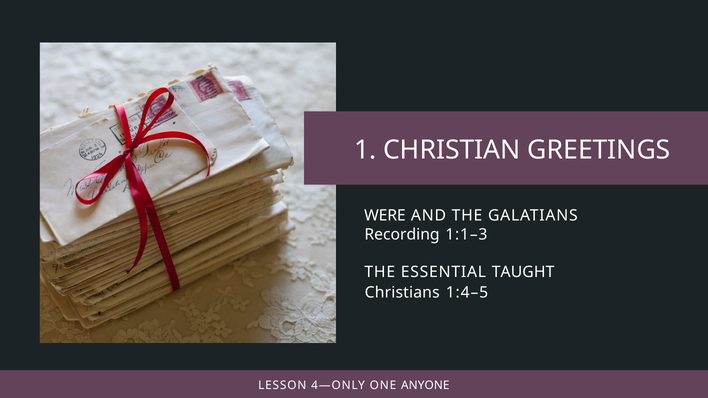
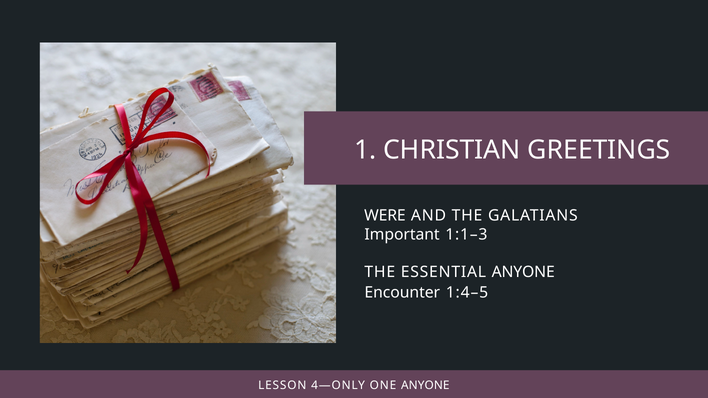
Recording: Recording -> Important (402, 235)
ESSENTIAL TAUGHT: TAUGHT -> ANYONE (523, 272)
Christians: Christians -> Encounter (402, 293)
